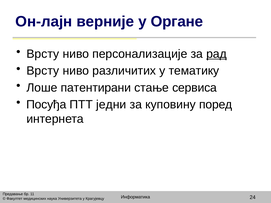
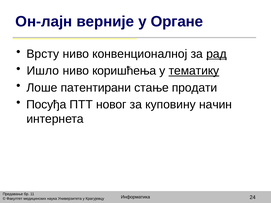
персонализације: персонализације -> конвенционалној (140, 54)
Врсту: Врсту -> Ишло (43, 71)
различитих: различитих -> коришћења (124, 71)
тематику underline: none -> present (194, 71)
сервиса: сервиса -> продати (195, 88)
једни: једни -> новог (111, 105)
поред: поред -> начин (216, 105)
